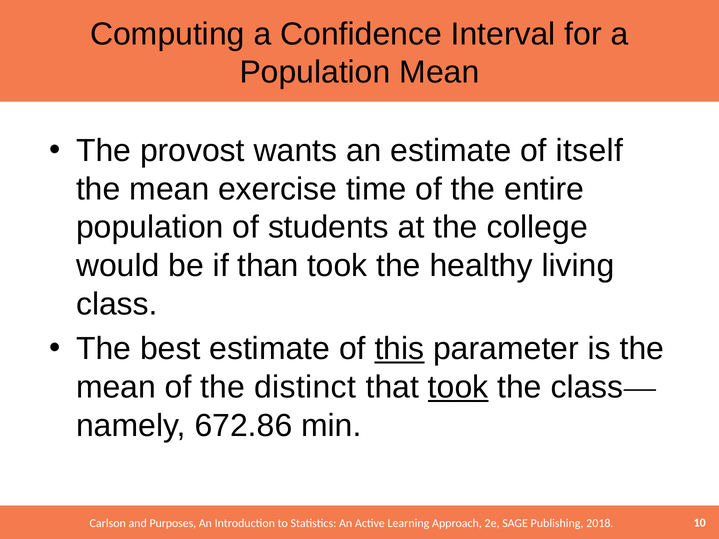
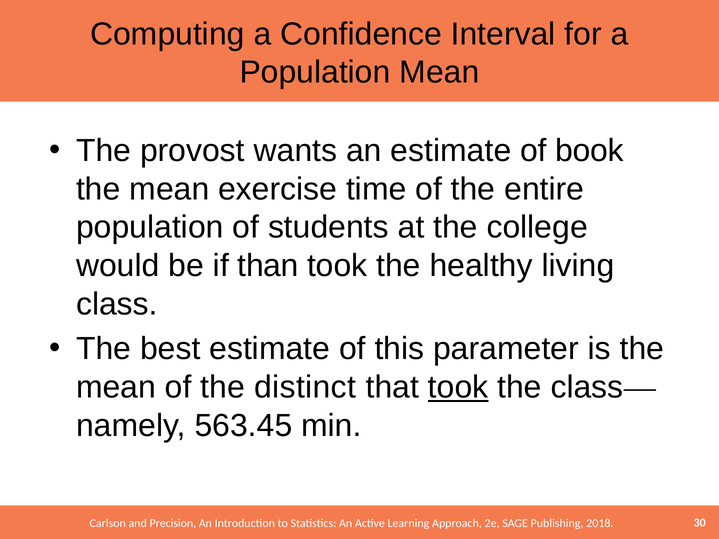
itself: itself -> book (590, 151)
this underline: present -> none (399, 349)
672.86: 672.86 -> 563.45 (243, 426)
Purposes: Purposes -> Precision (173, 523)
10: 10 -> 30 (700, 523)
